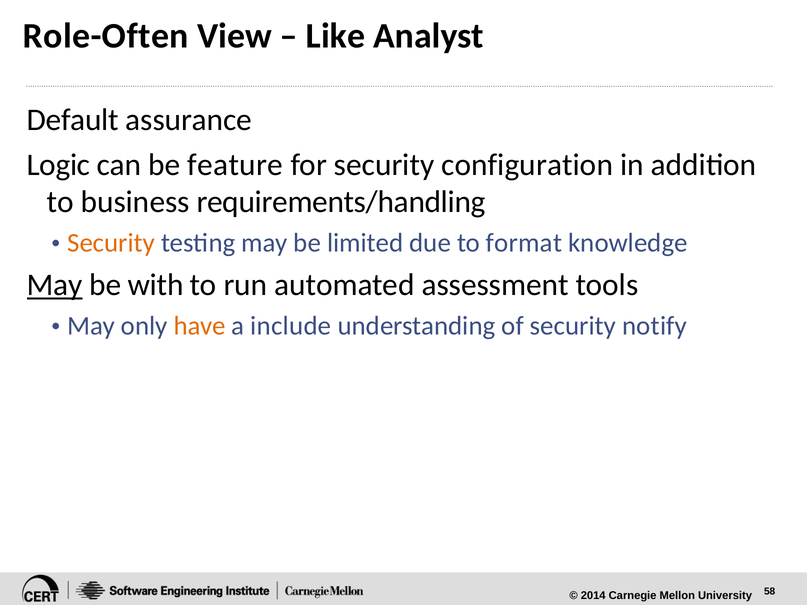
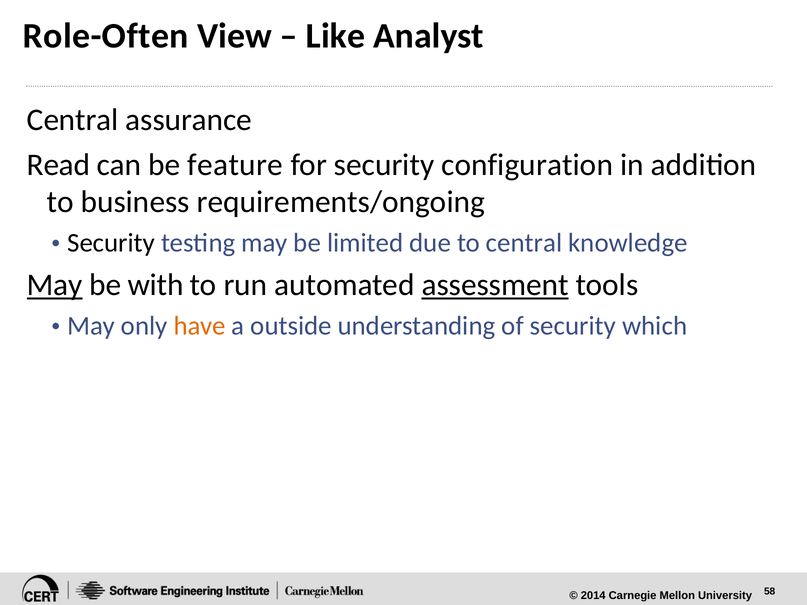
Default: Default -> Central (73, 120)
Logic: Logic -> Read (58, 165)
requirements/handling: requirements/handling -> requirements/ongoing (341, 202)
Security colour: orange -> black (111, 243)
to format: format -> central (524, 243)
assessment underline: none -> present (495, 285)
include: include -> outside (291, 326)
notify: notify -> which (655, 326)
